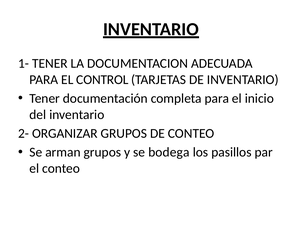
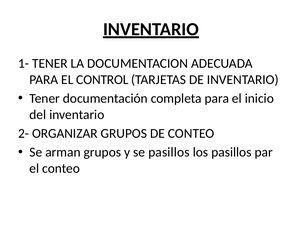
se bodega: bodega -> pasillos (169, 152)
